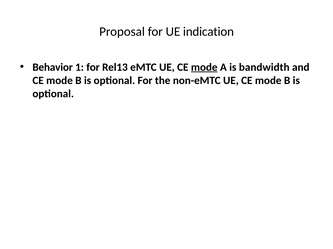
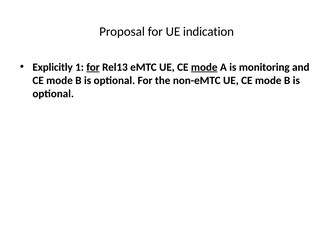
Behavior: Behavior -> Explicitly (53, 67)
for underline: none -> present (93, 67)
bandwidth: bandwidth -> monitoring (264, 67)
